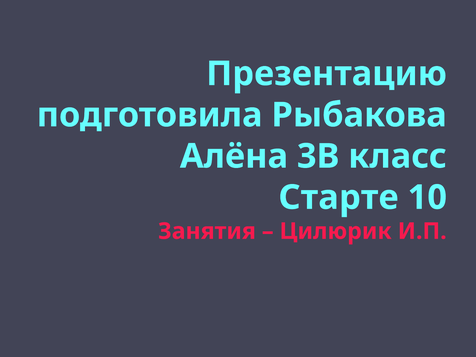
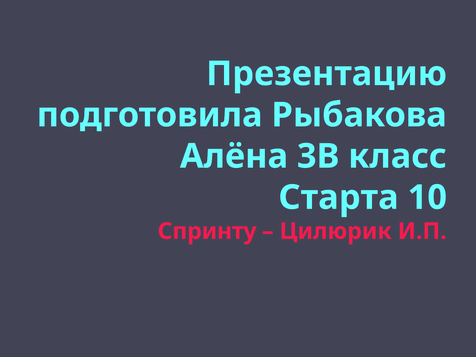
Старте: Старте -> Старта (339, 198)
Занятия: Занятия -> Спринту (207, 231)
